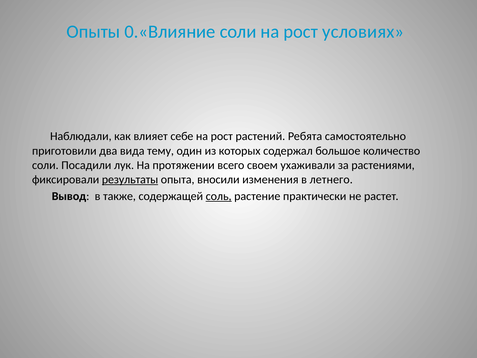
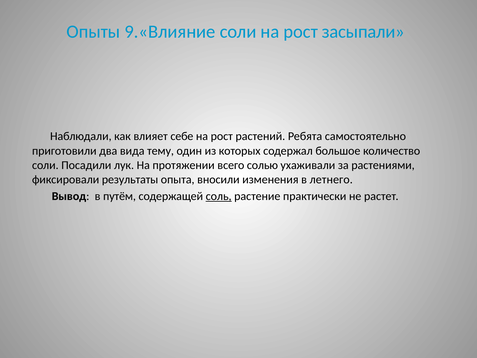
0.«Влияние: 0.«Влияние -> 9.«Влияние (170, 32)
условиях: условиях -> засыпали (363, 32)
своем: своем -> солью (262, 165)
результаты underline: present -> none (130, 179)
также: также -> путём (120, 196)
